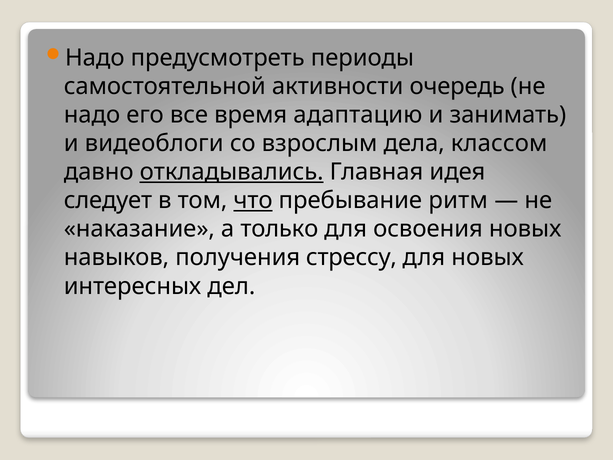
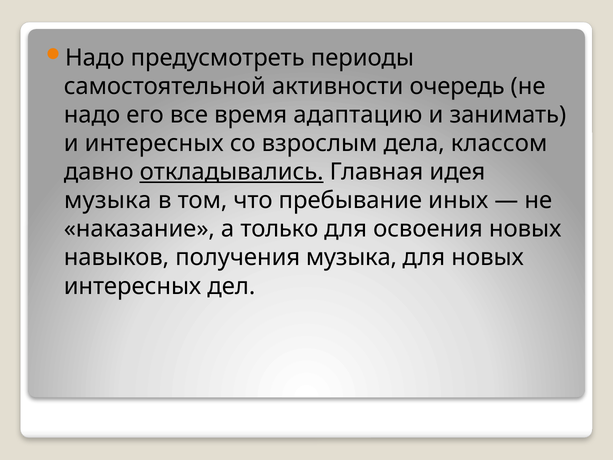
и видеоблоги: видеоблоги -> интересных (154, 143)
следует: следует -> музыка (108, 200)
что underline: present -> none (253, 200)
ритм: ритм -> иных (458, 200)
получения стрессу: стрессу -> музыка (351, 257)
